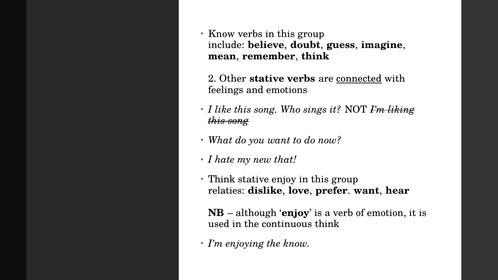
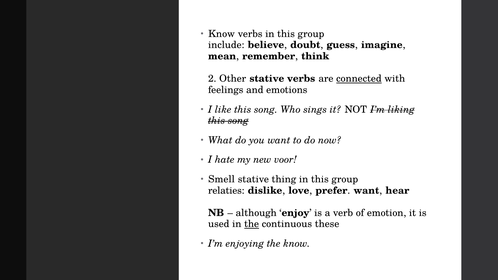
that: that -> voor (286, 160)
Think: Think -> Smell (222, 179)
stative enjoy: enjoy -> thing (284, 179)
the underline: none -> present (252, 224)
continuous think: think -> these (327, 224)
